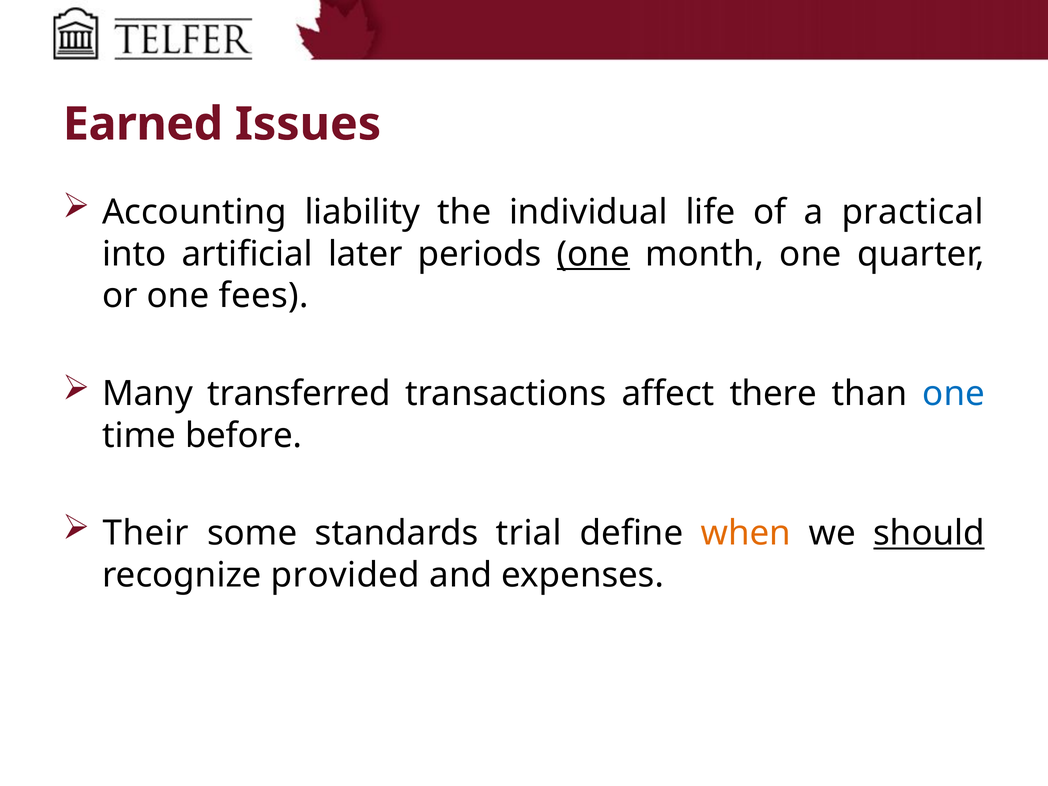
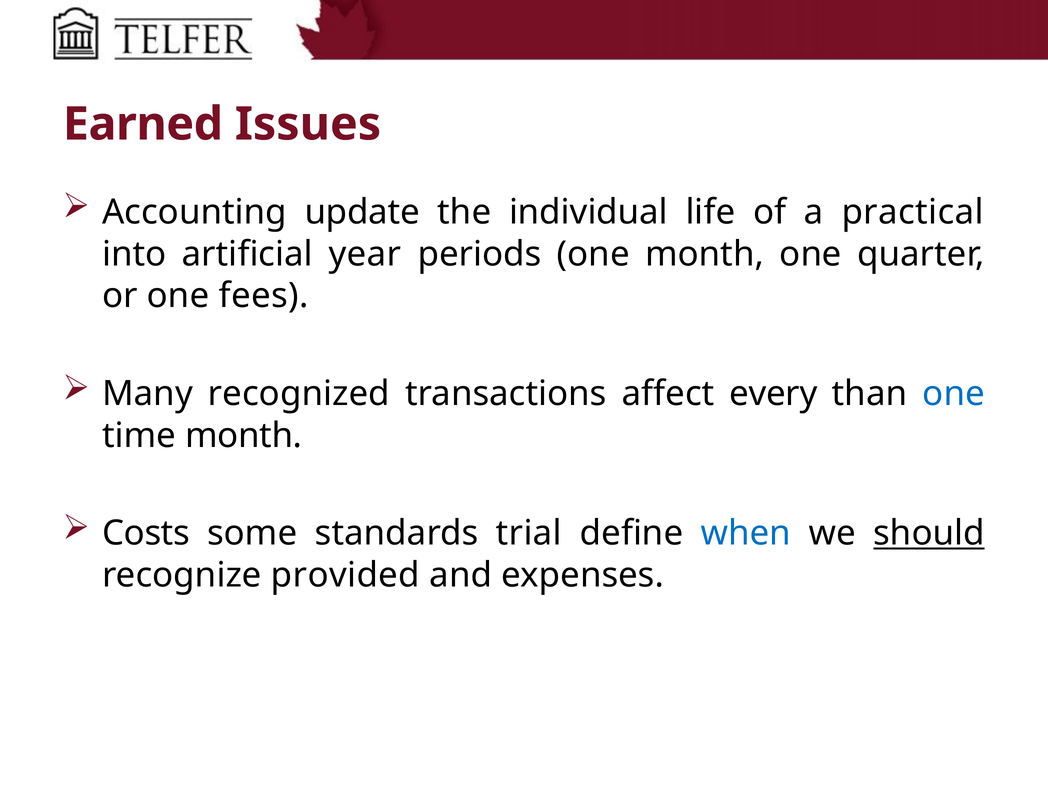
liability: liability -> update (362, 212)
later: later -> year (365, 254)
one underline: present -> none (593, 254)
transferred: transferred -> recognized (299, 394)
there: there -> every (773, 394)
time before: before -> month (244, 436)
Their: Their -> Costs (146, 533)
when colour: orange -> blue (746, 533)
